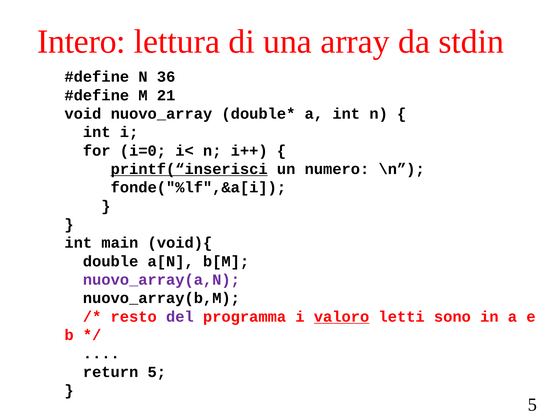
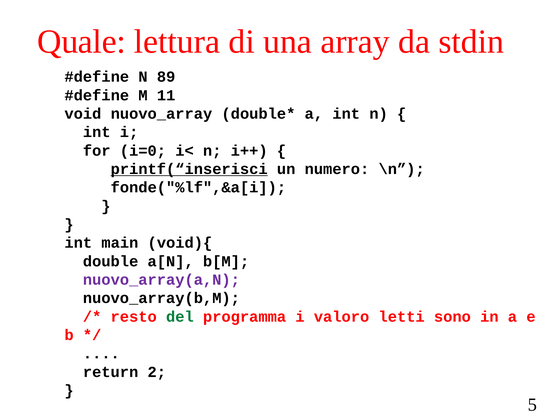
Intero: Intero -> Quale (81, 42)
36: 36 -> 89 (166, 77)
21: 21 -> 11 (166, 95)
del colour: purple -> green (180, 316)
valoro underline: present -> none (342, 316)
return 5: 5 -> 2 (157, 372)
